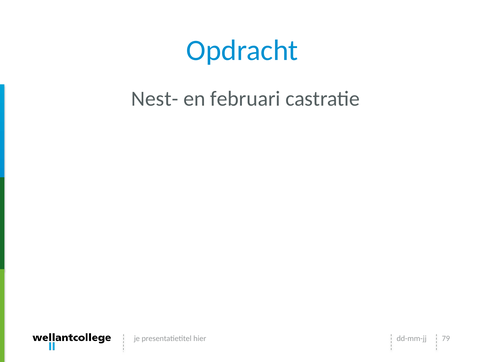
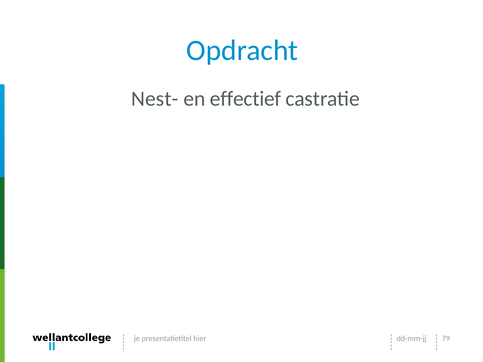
februari: februari -> effectief (246, 99)
